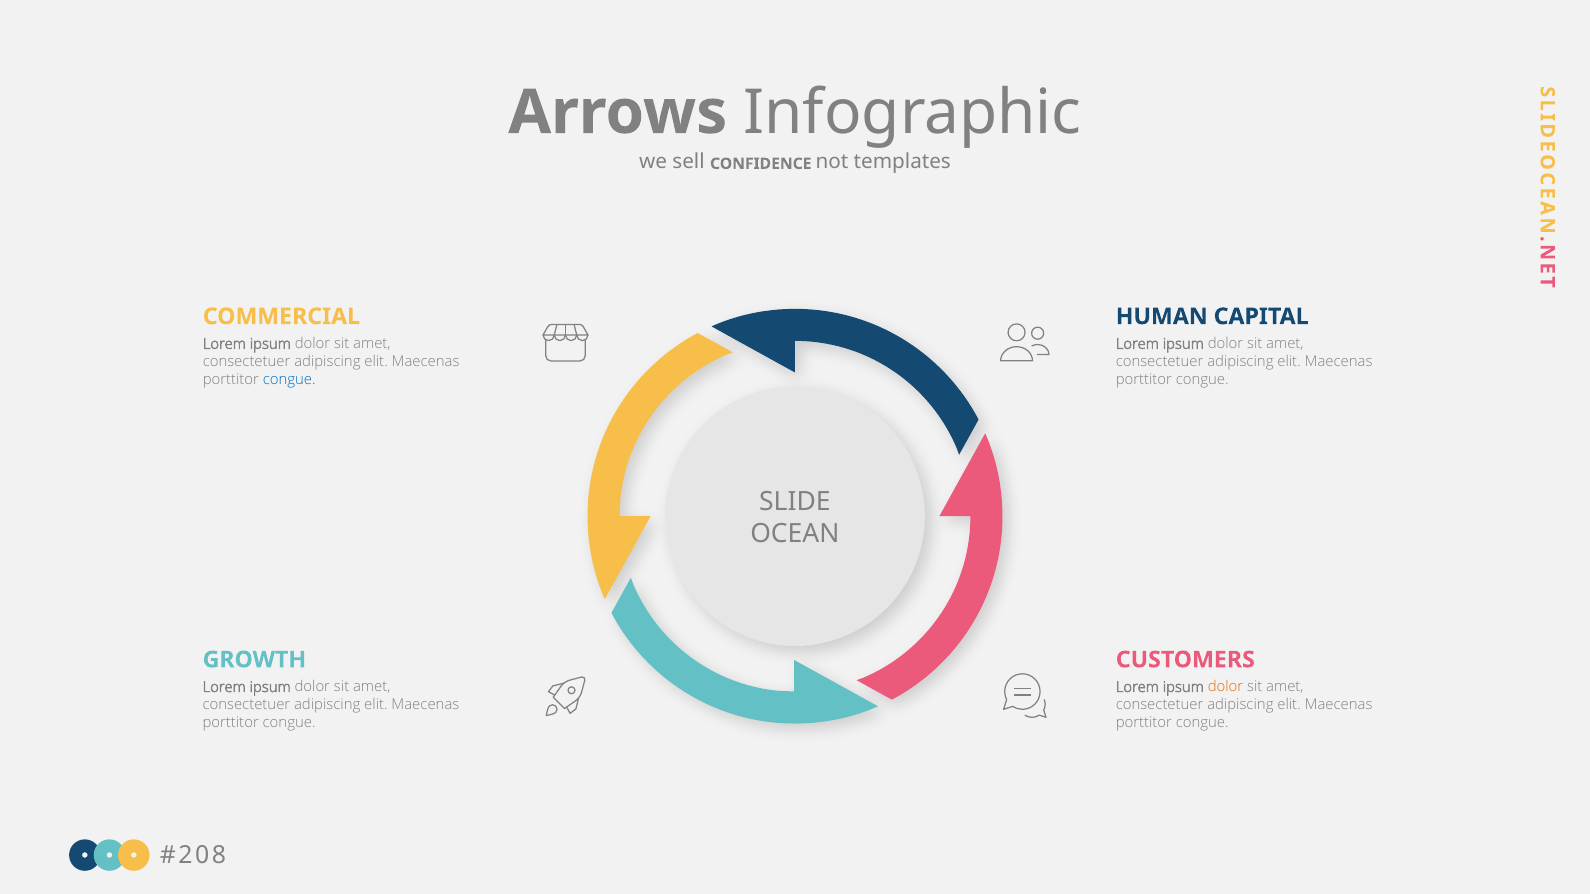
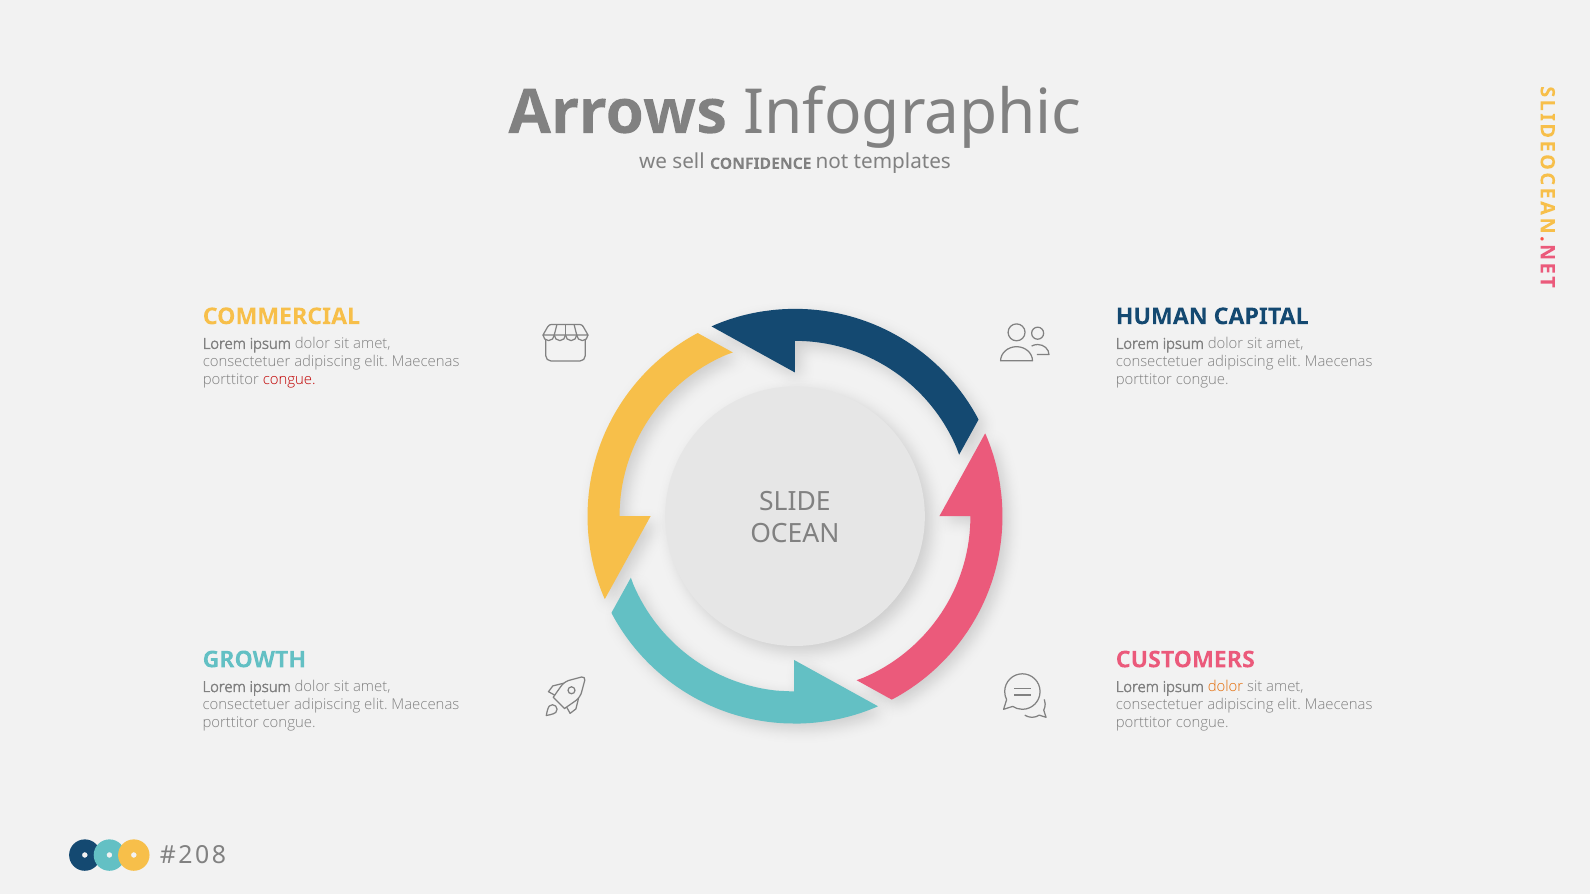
congue colour: blue -> red (289, 380)
